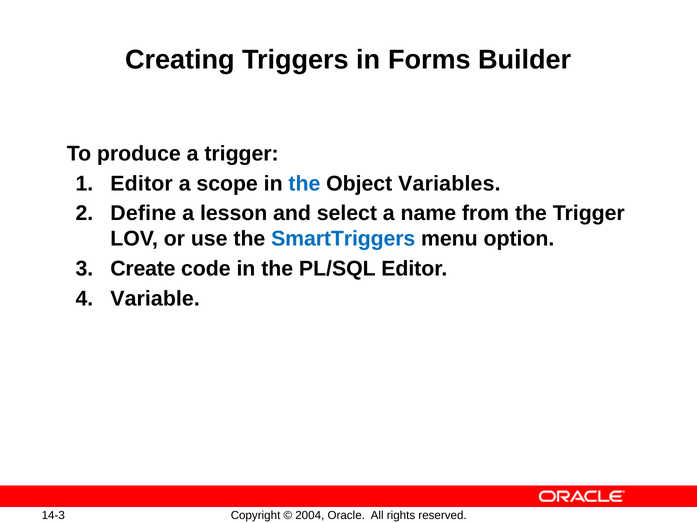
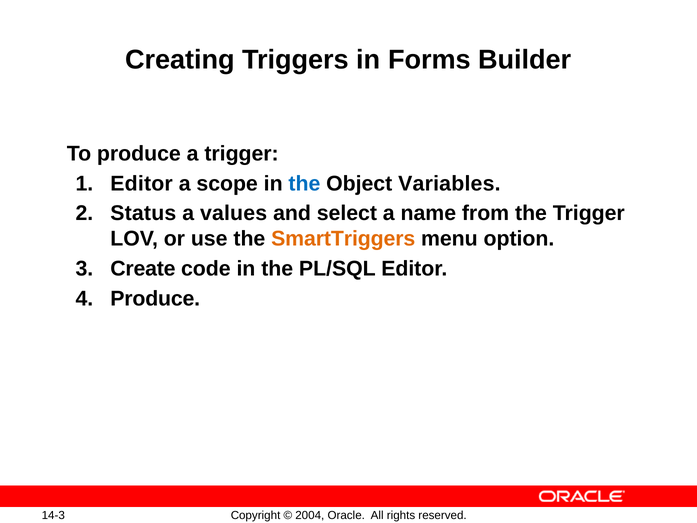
Define: Define -> Status (143, 213)
lesson: lesson -> values (234, 213)
SmartTriggers colour: blue -> orange (343, 239)
4 Variable: Variable -> Produce (155, 298)
